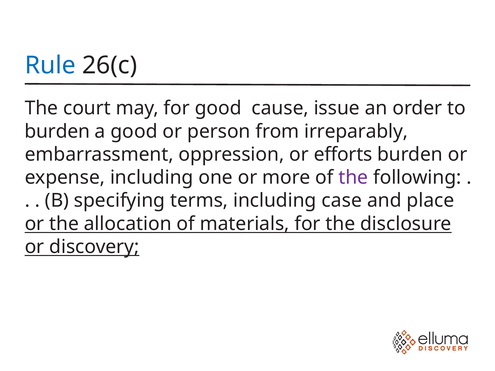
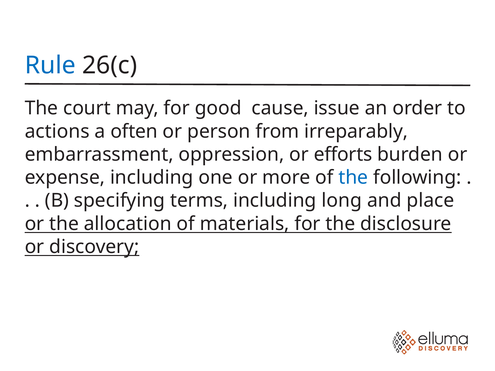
burden: burden -> actions (57, 131)
a good: good -> often (134, 131)
the colour: purple -> blue (353, 178)
case: case -> long (342, 201)
